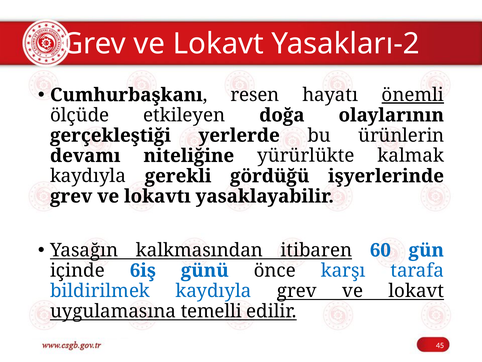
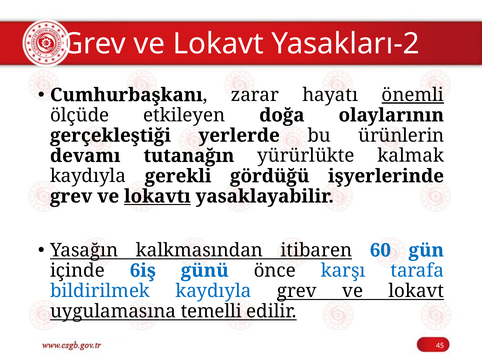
resen: resen -> zarar (255, 95)
niteliğine: niteliğine -> tutanağın (189, 156)
lokavtı underline: none -> present (157, 196)
